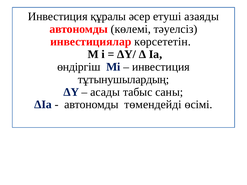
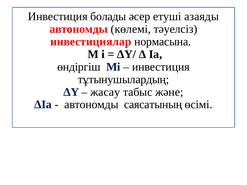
құралы: құралы -> болады (108, 17)
көрсететін: көрсететін -> нормасына (163, 42)
асады: асады -> жасау (105, 92)
саны: саны -> және (169, 92)
төмендейді: төмендейді -> саясатының (153, 105)
